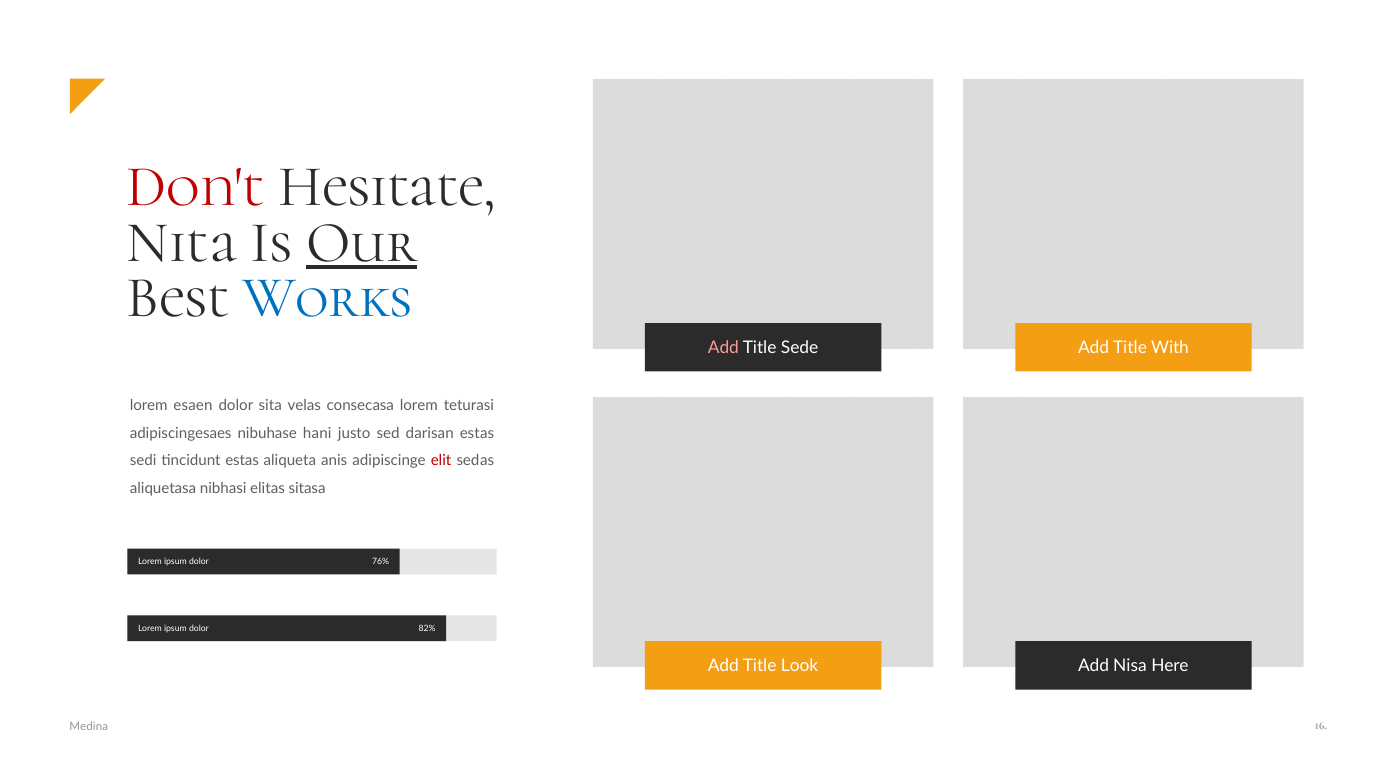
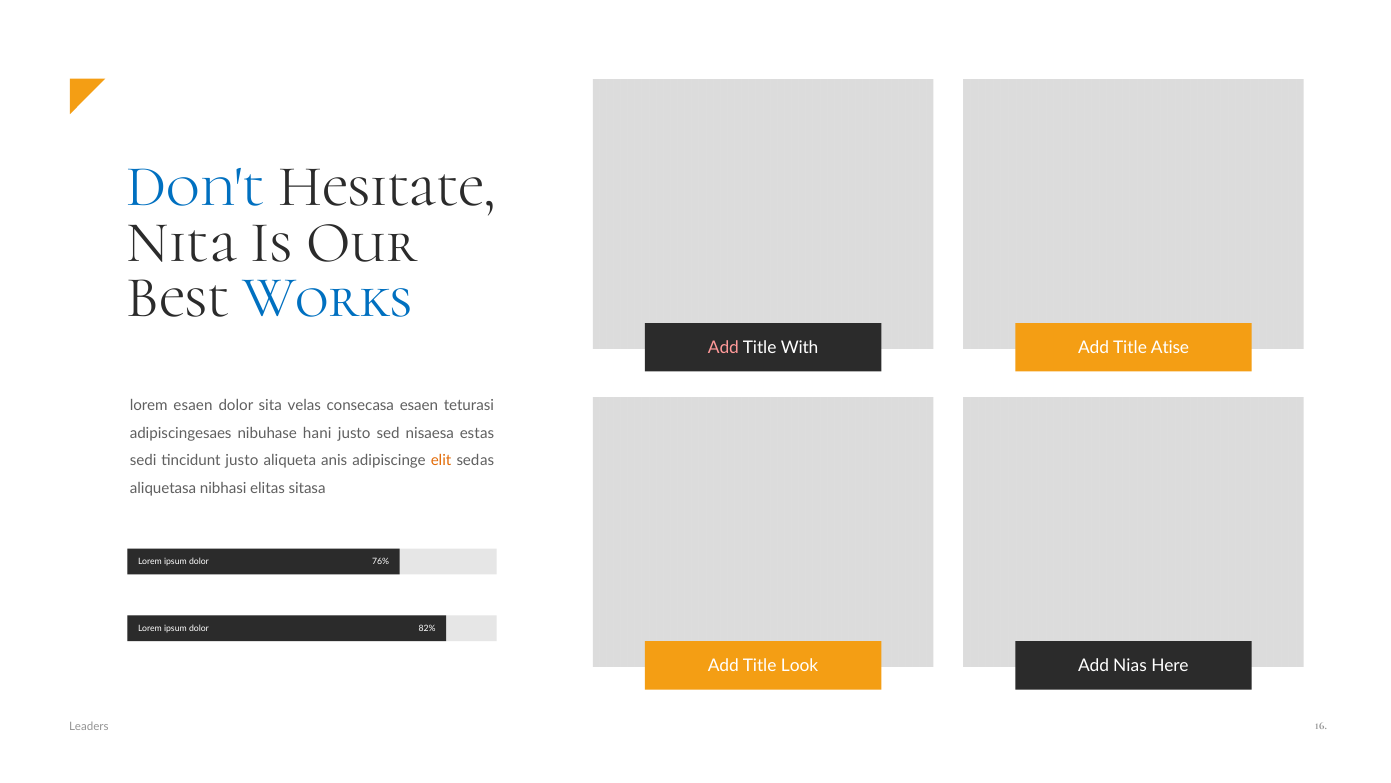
Don't colour: red -> blue (196, 186)
Our underline: present -> none (362, 242)
Sede: Sede -> With (800, 347)
With: With -> Atise (1170, 347)
consecasa lorem: lorem -> esaen (419, 406)
darisan: darisan -> nisaesa (430, 433)
tincidunt estas: estas -> justo (242, 460)
elit colour: red -> orange (441, 460)
Nisa: Nisa -> Nias (1130, 665)
Medina: Medina -> Leaders (89, 727)
